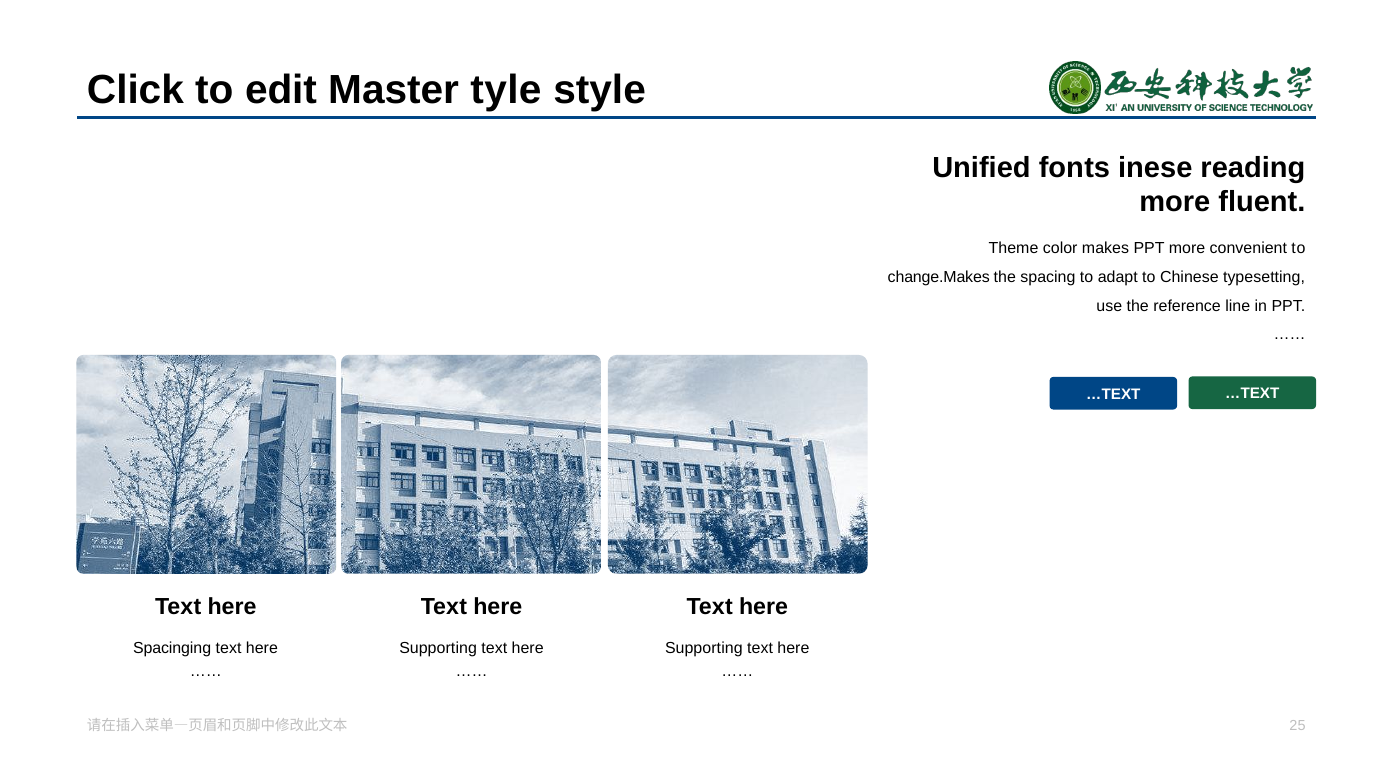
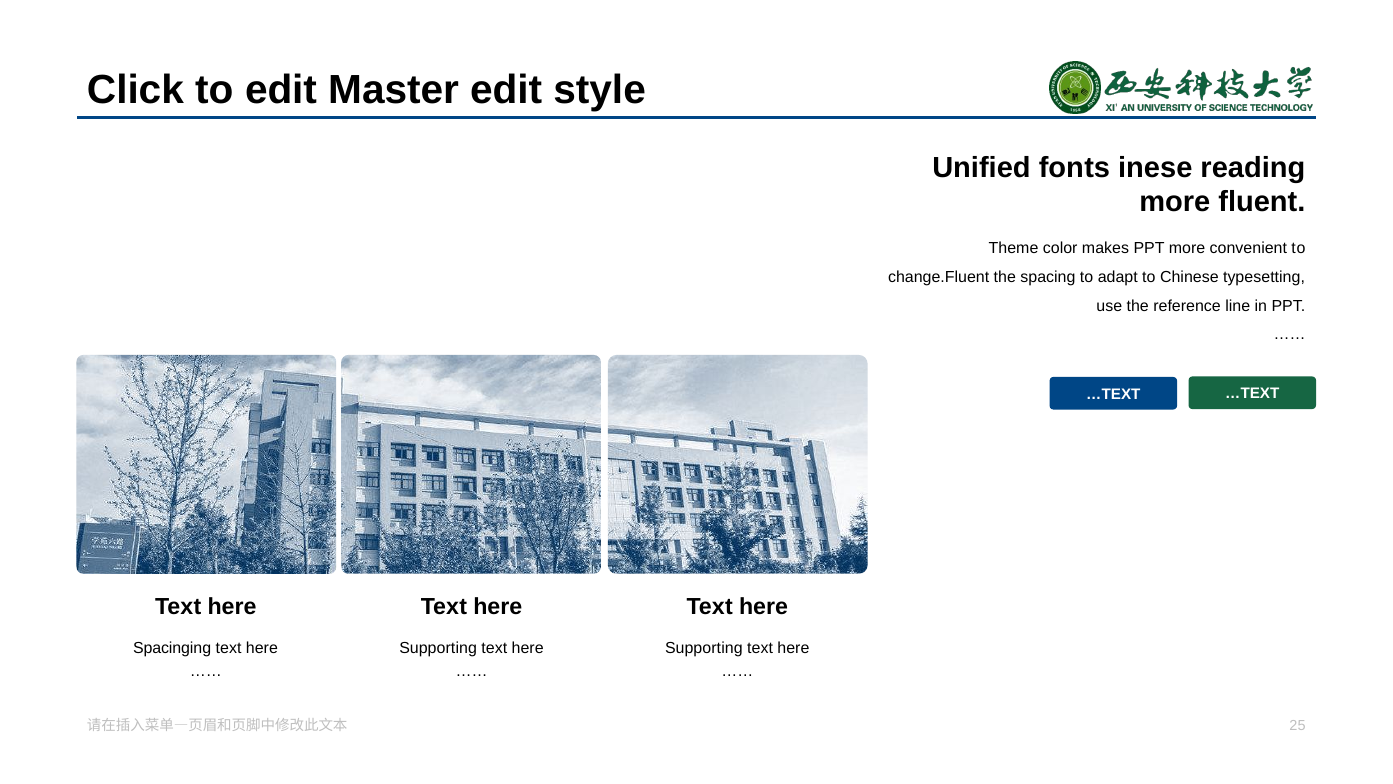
Master tyle: tyle -> edit (506, 90)
change.Makes: change.Makes -> change.Fluent (939, 277)
